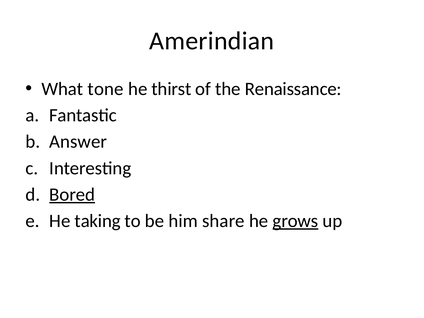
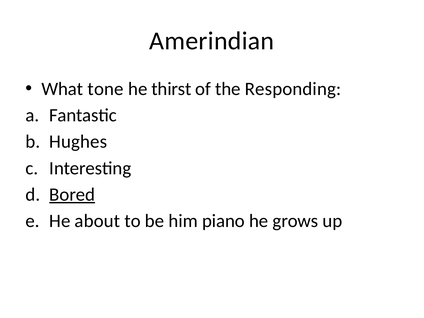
Renaissance: Renaissance -> Responding (293, 89)
Answer: Answer -> Hughes (78, 142)
taking: taking -> about (97, 221)
share: share -> piano (223, 221)
grows underline: present -> none (295, 221)
